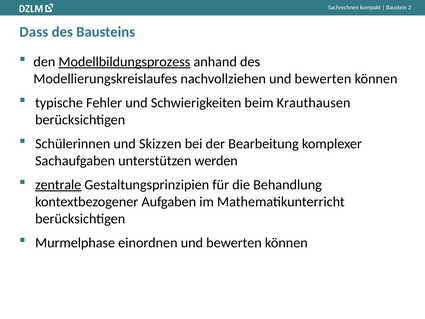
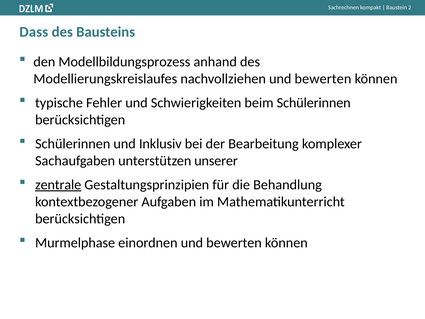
Modellbildungsprozess underline: present -> none (124, 62)
beim Krauthausen: Krauthausen -> Schülerinnen (314, 103)
Skizzen: Skizzen -> Inklusiv (160, 144)
werden: werden -> unserer (216, 161)
